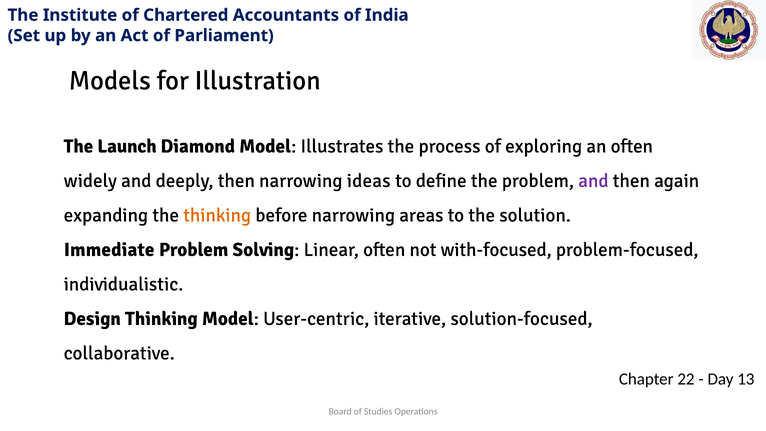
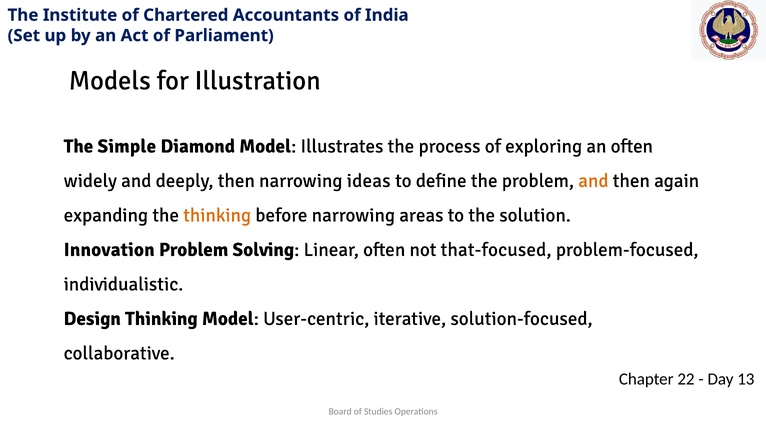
Launch: Launch -> Simple (127, 146)
and colour: purple -> orange (593, 181)
Immediate: Immediate -> Innovation (109, 250)
with-focused: with-focused -> that-focused (496, 250)
